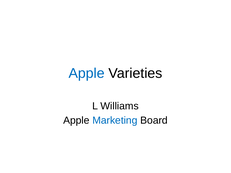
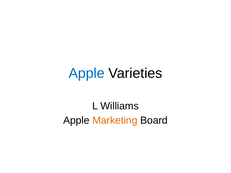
Marketing colour: blue -> orange (115, 121)
